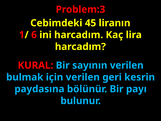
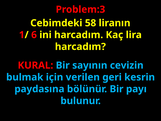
45: 45 -> 58 (91, 23)
sayının verilen: verilen -> cevizin (127, 65)
